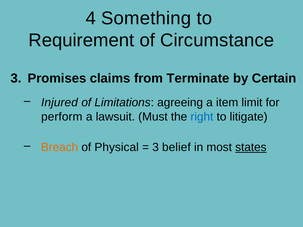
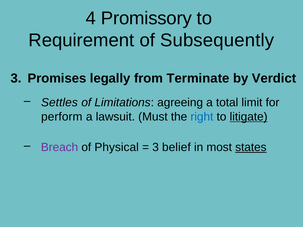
Something: Something -> Promissory (146, 18)
Circumstance: Circumstance -> Subsequently (217, 40)
claims: claims -> legally (110, 78)
Certain: Certain -> Verdict (274, 78)
Injured: Injured -> Settles (59, 103)
item: item -> total (227, 103)
litigate underline: none -> present (249, 117)
Breach colour: orange -> purple (60, 147)
